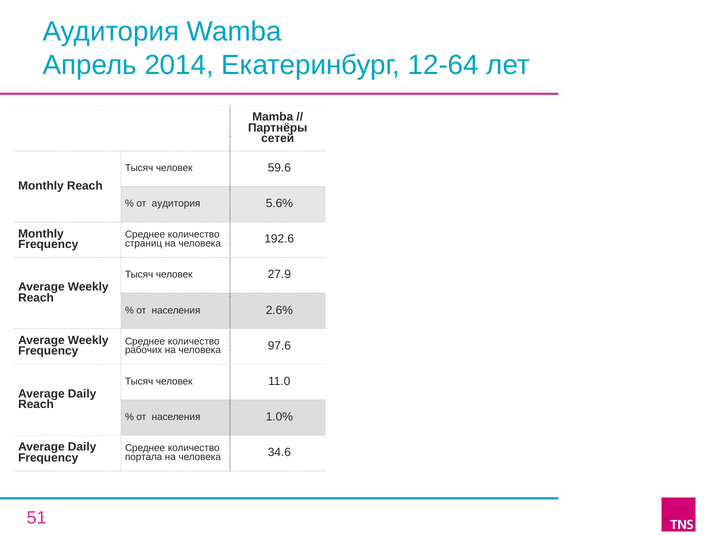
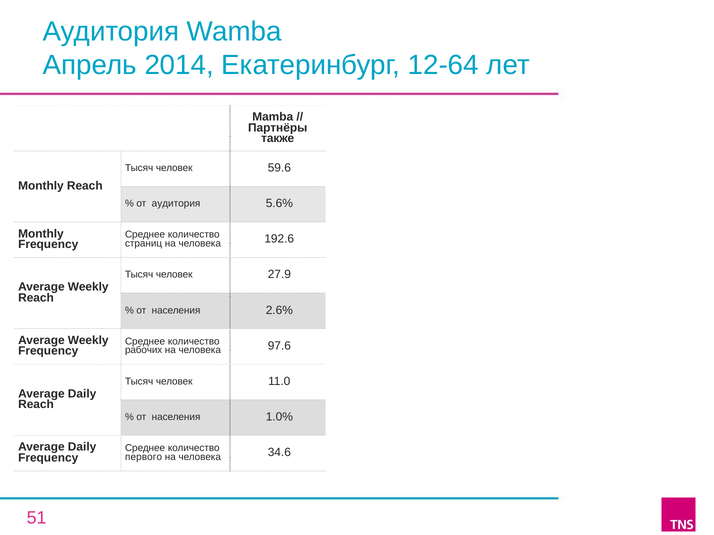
сетей: сетей -> также (278, 138)
портала: портала -> первого (144, 457)
